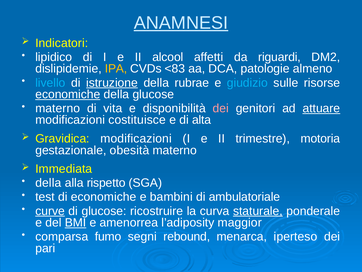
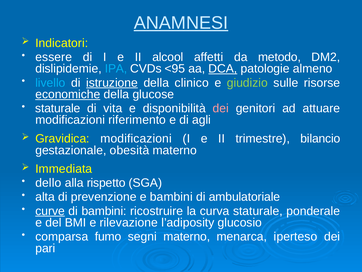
lipidico: lipidico -> essere (54, 57)
riguardi: riguardi -> metodo (279, 57)
IPA colour: yellow -> light blue (116, 69)
<83: <83 -> <95 (175, 69)
DCA underline: none -> present (223, 69)
rubrae: rubrae -> clinico (192, 83)
giudizio colour: light blue -> light green (247, 83)
materno: materno -> staturale (58, 108)
attuare underline: present -> none (321, 108)
costituisce: costituisce -> riferimento (137, 120)
alta: alta -> agli (202, 120)
motoria: motoria -> bilancio (320, 138)
della: della -> dello (48, 183)
test: test -> alta (45, 197)
di economiche: economiche -> prevenzione (104, 197)
di glucose: glucose -> bambini (104, 211)
staturale underline: present -> none (258, 211)
BMI underline: present -> none (76, 222)
amenorrea: amenorrea -> rilevazione (129, 222)
maggior: maggior -> glucosio (240, 222)
segni rebound: rebound -> materno (187, 236)
